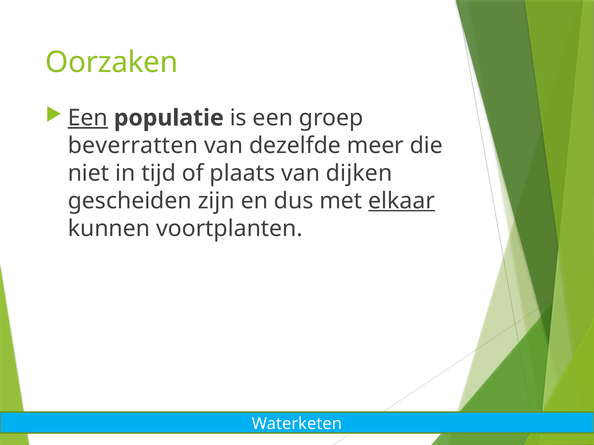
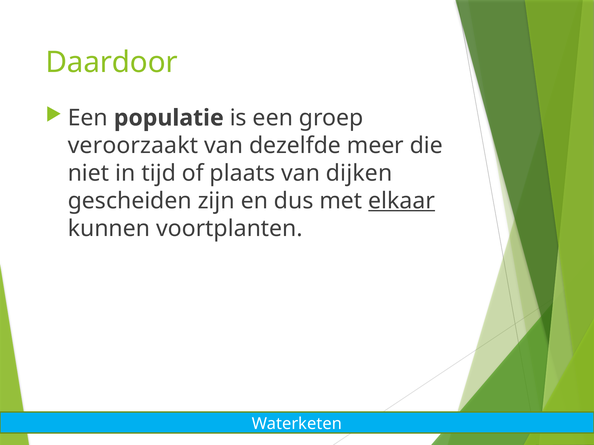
Oorzaken: Oorzaken -> Daardoor (112, 62)
Een underline: present -> none (88, 118)
beverratten: beverratten -> veroorzaakt (133, 146)
